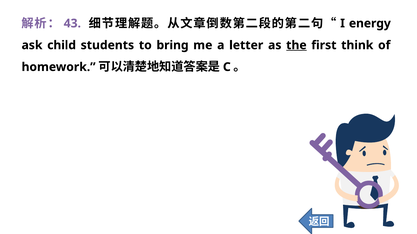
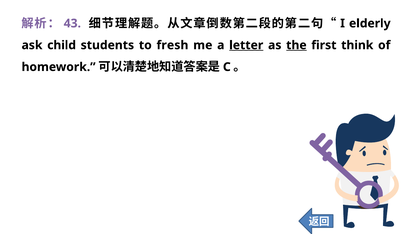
energy: energy -> elderly (370, 23)
bring: bring -> fresh (172, 45)
letter underline: none -> present (246, 45)
